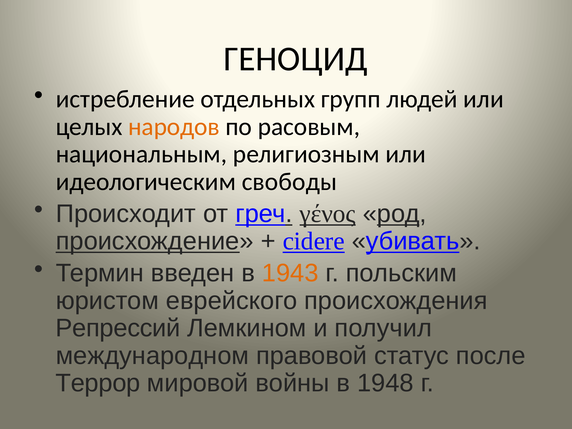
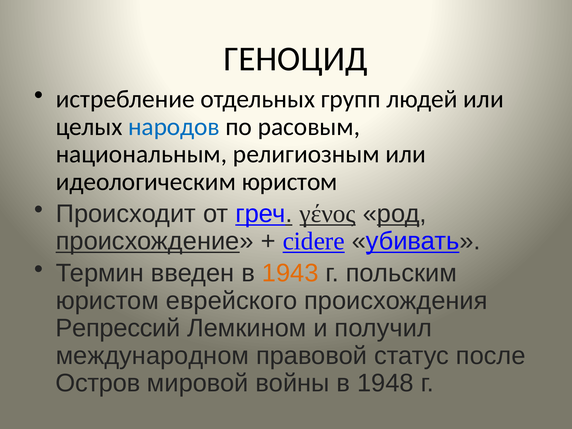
народов colour: orange -> blue (174, 127)
идеологическим свободы: свободы -> юристом (290, 182)
Террор: Террор -> Остров (98, 383)
